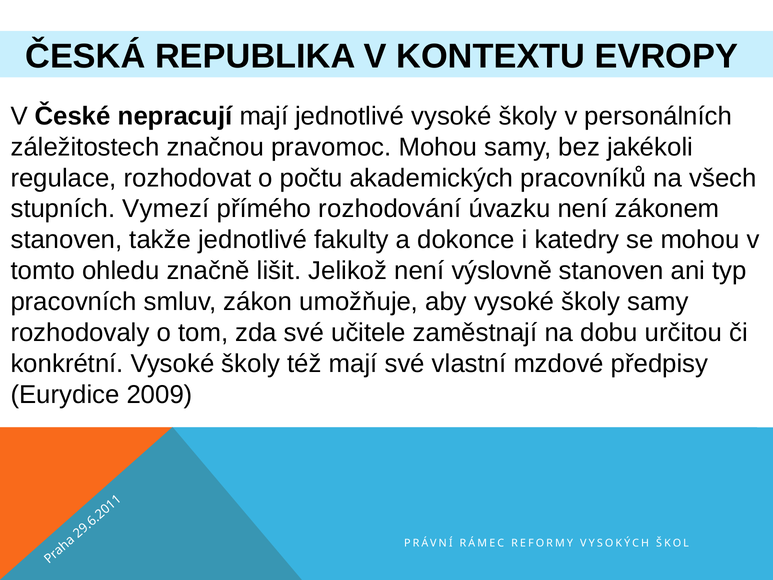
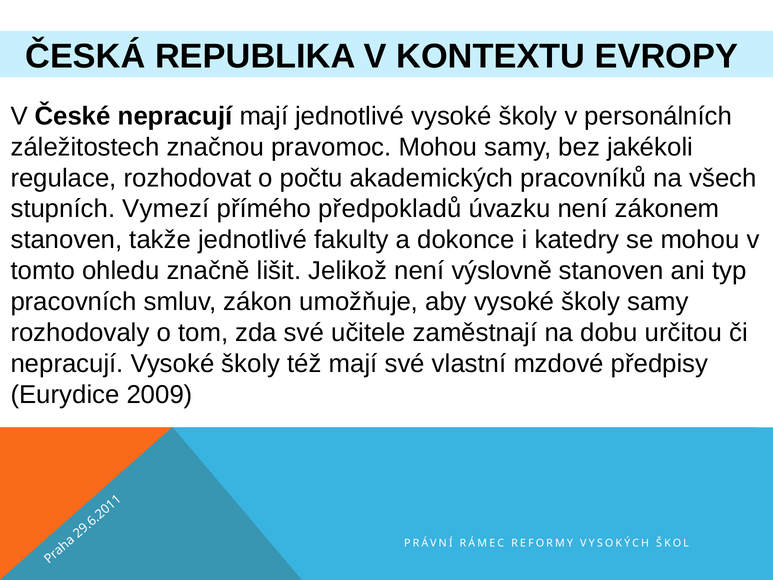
rozhodování: rozhodování -> předpokladů (390, 209)
konkrétní: konkrétní -> nepracují (67, 363)
